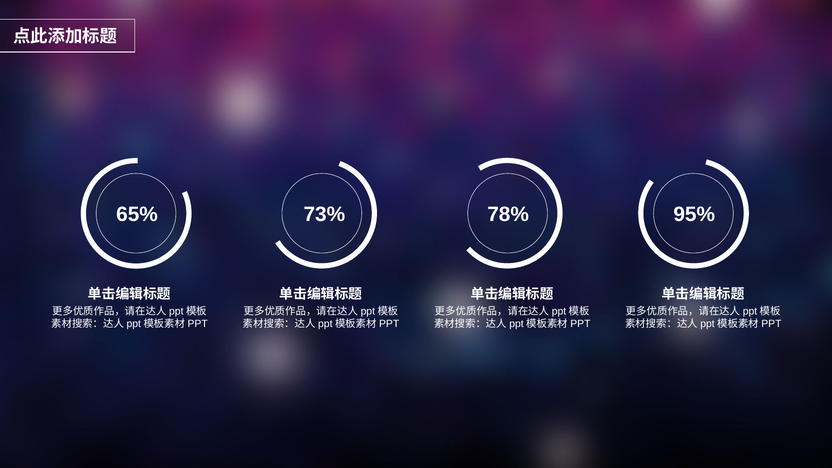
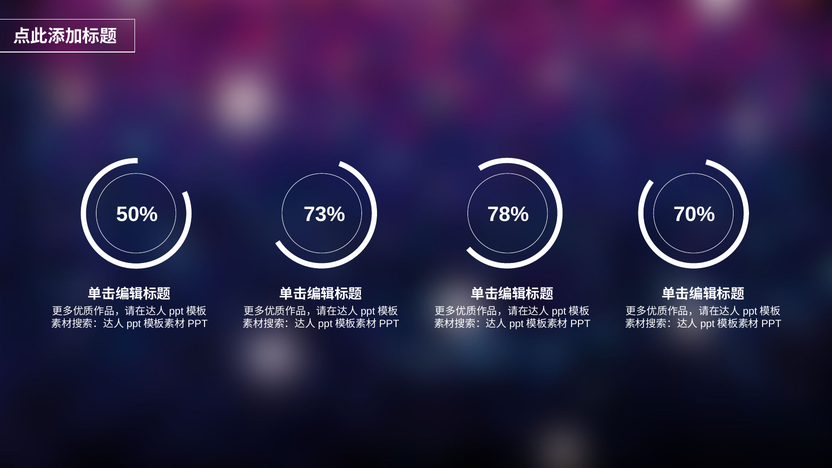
65%: 65% -> 50% (137, 214)
95%: 95% -> 70% (694, 214)
